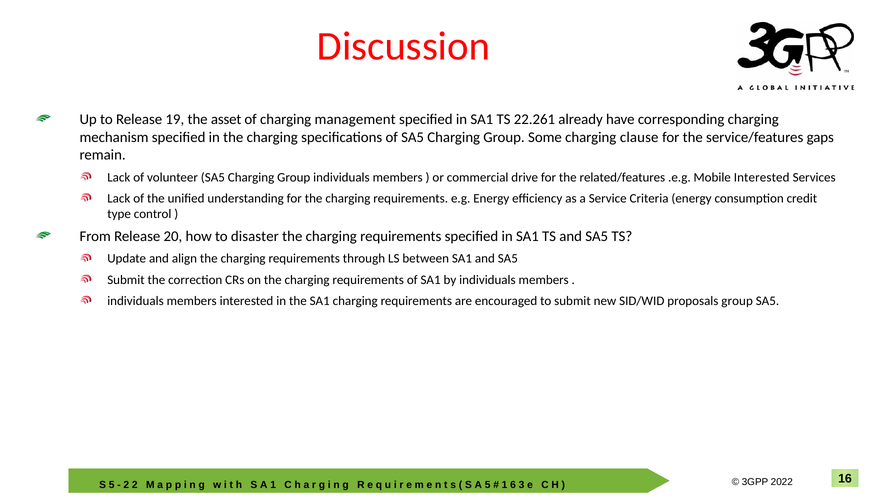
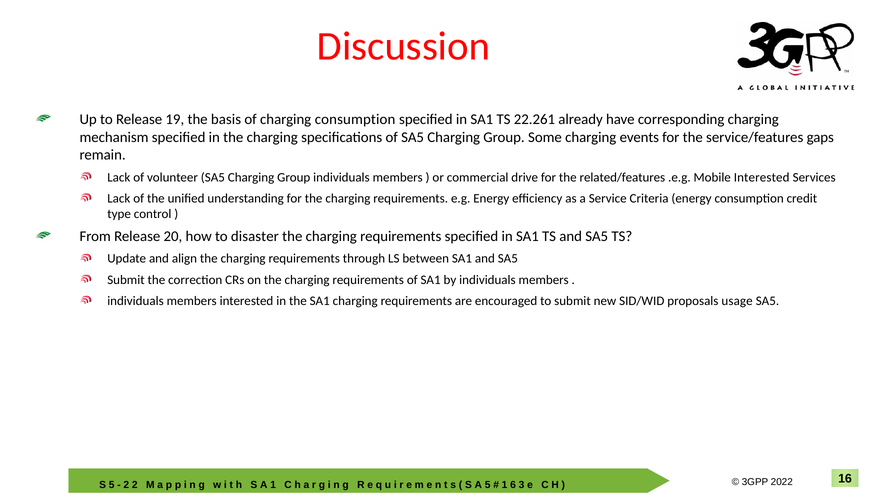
asset: asset -> basis (226, 120)
charging management: management -> consumption (355, 120)
clause: clause -> events (639, 137)
proposals group: group -> usage (737, 301)
